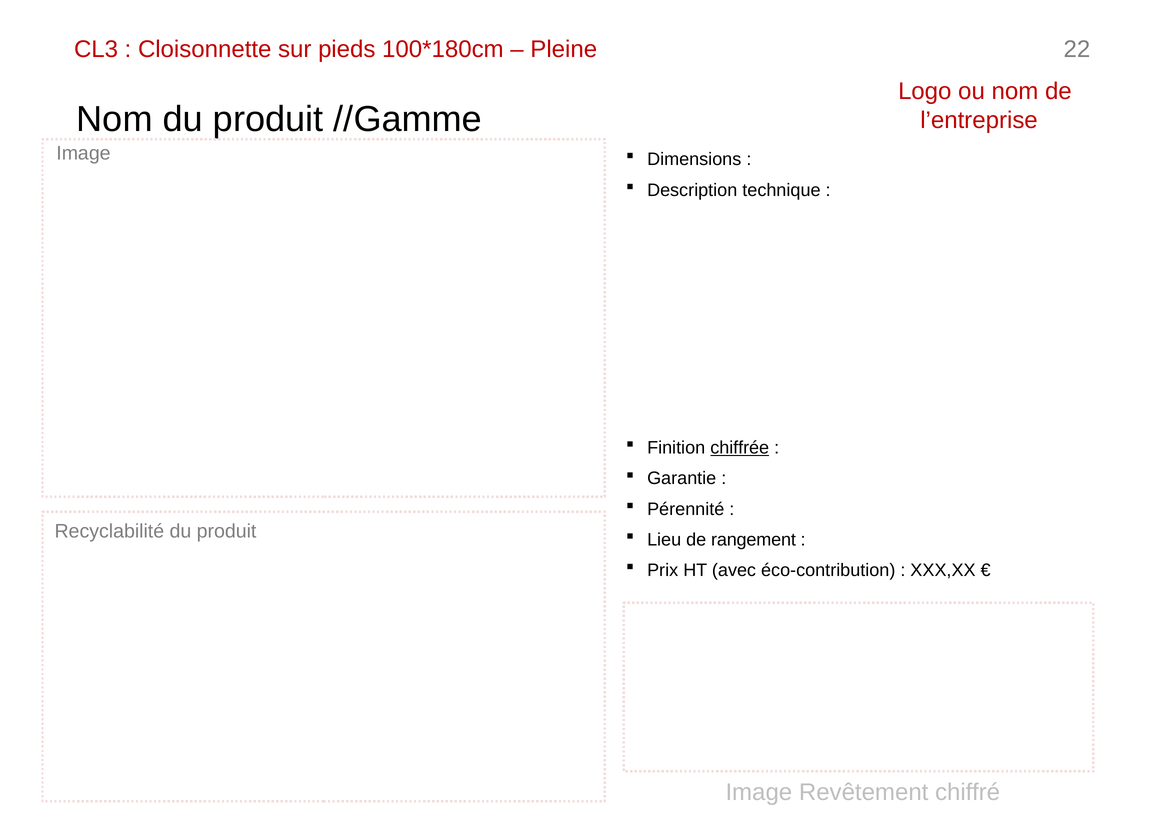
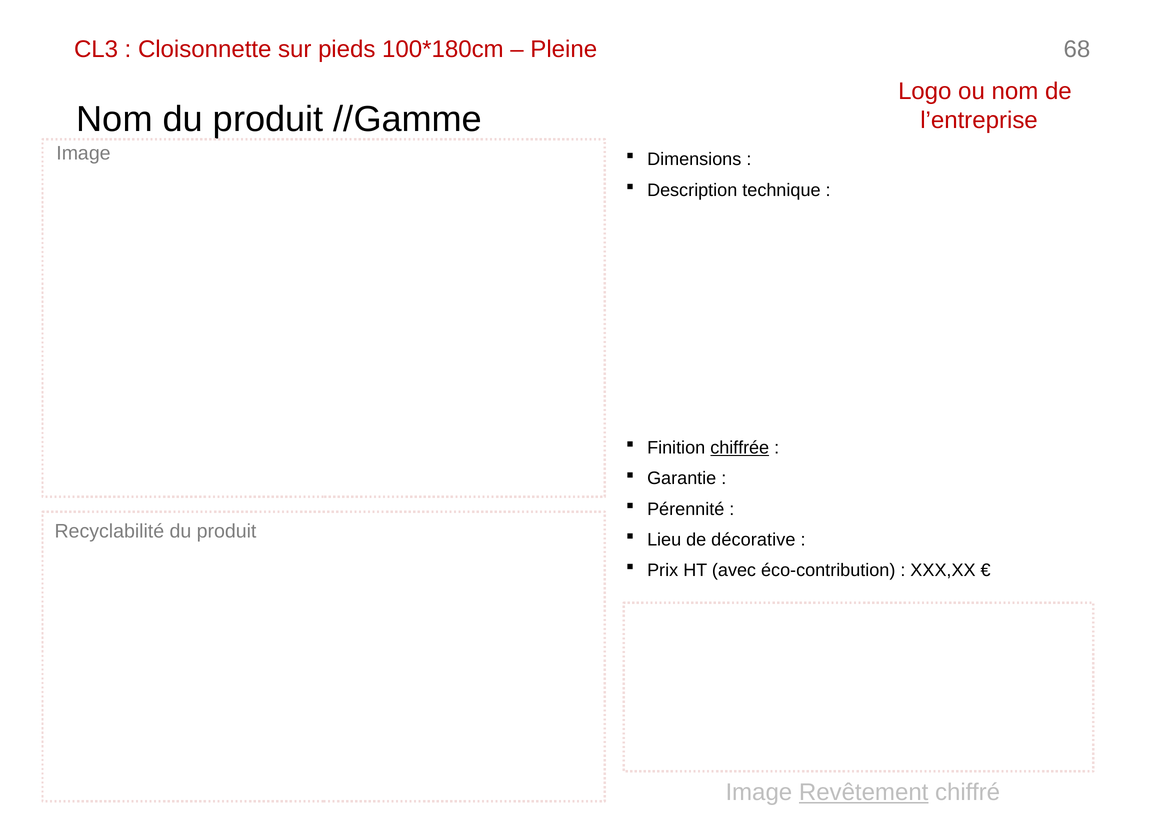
22: 22 -> 68 (1077, 50)
rangement: rangement -> décorative (753, 540)
Revêtement underline: none -> present (864, 793)
